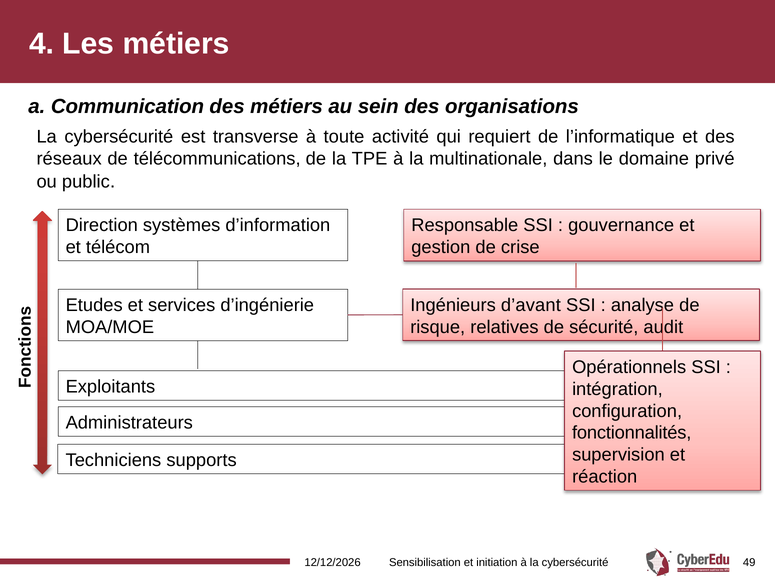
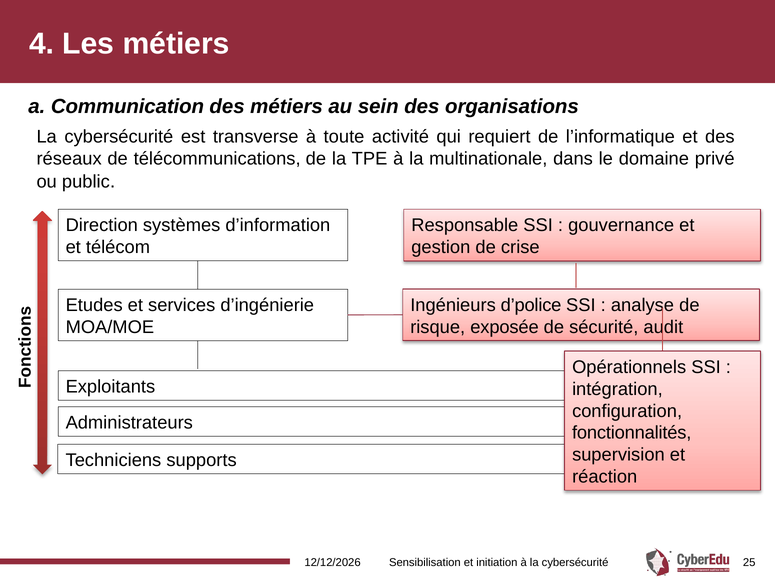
d’avant: d’avant -> d’police (531, 305)
relatives: relatives -> exposée (505, 327)
49: 49 -> 25 (749, 563)
